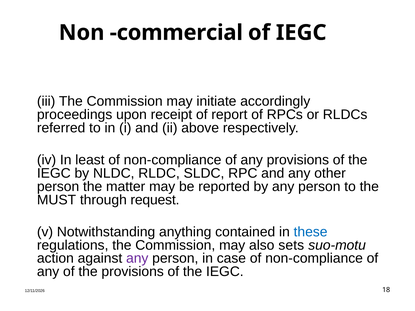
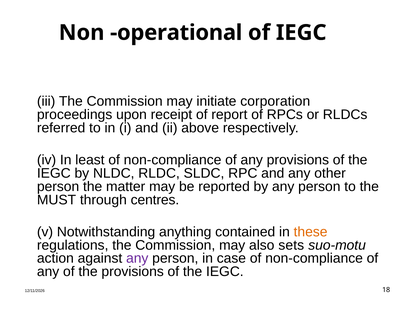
commercial: commercial -> operational (176, 33)
accordingly: accordingly -> corporation (275, 101)
request: request -> centres (155, 200)
these colour: blue -> orange (311, 232)
